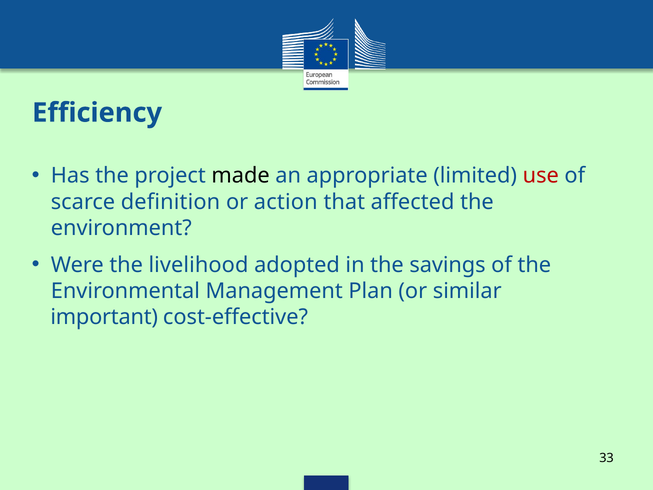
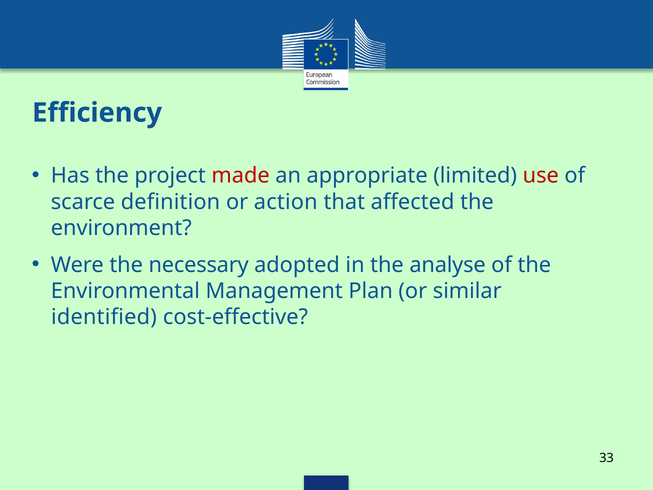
made colour: black -> red (241, 176)
livelihood: livelihood -> necessary (199, 265)
savings: savings -> analyse (448, 265)
important: important -> identified (104, 317)
